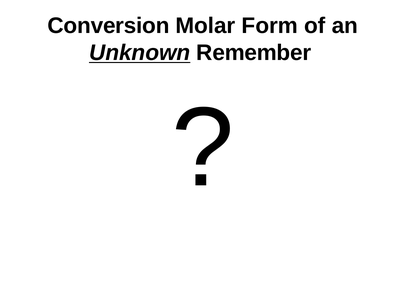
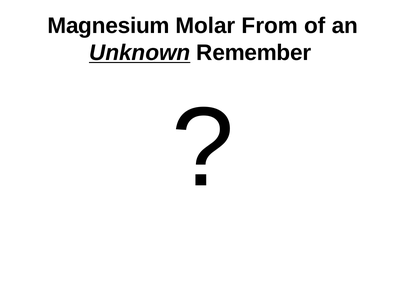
Conversion: Conversion -> Magnesium (109, 26)
Form: Form -> From (270, 26)
